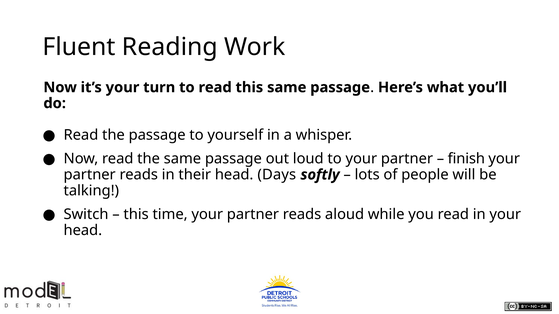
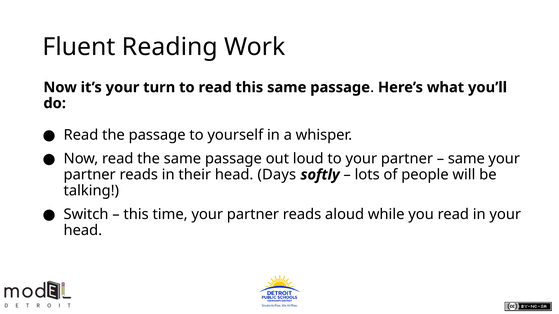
finish: finish -> same (466, 159)
